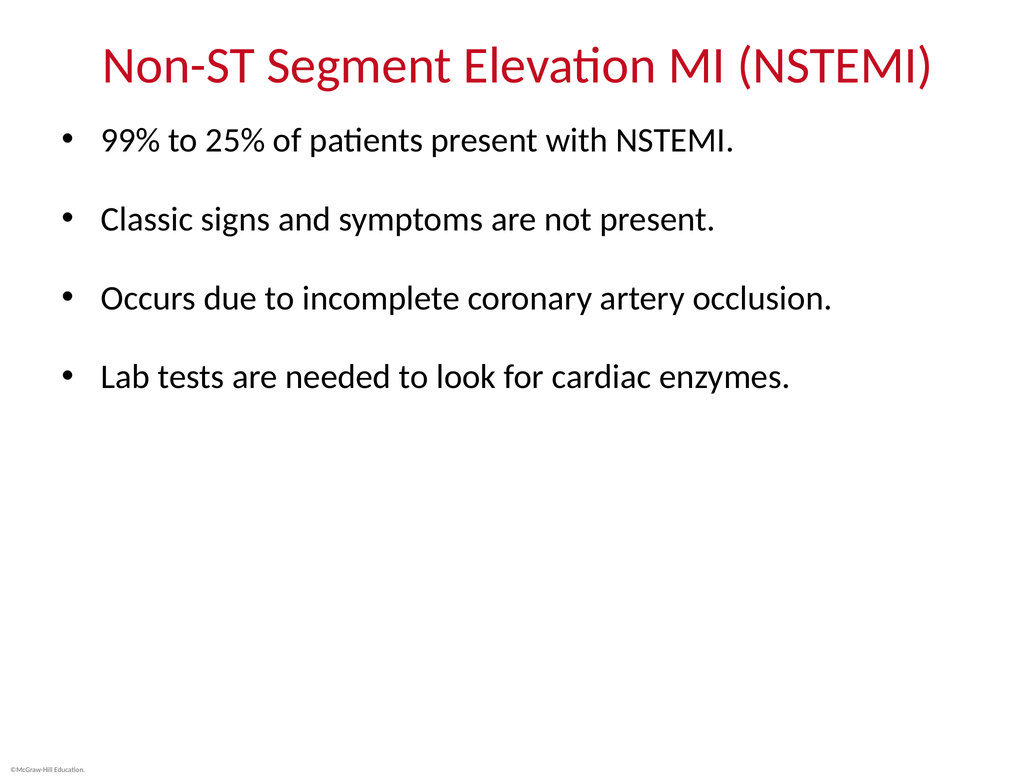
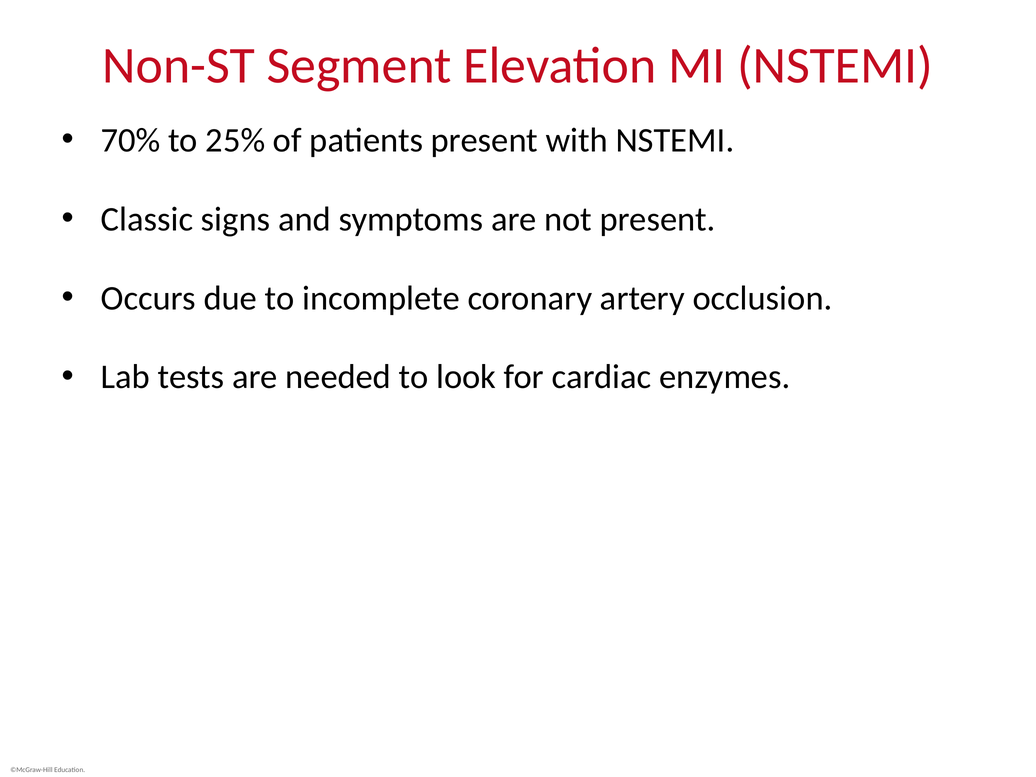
99%: 99% -> 70% (131, 140)
